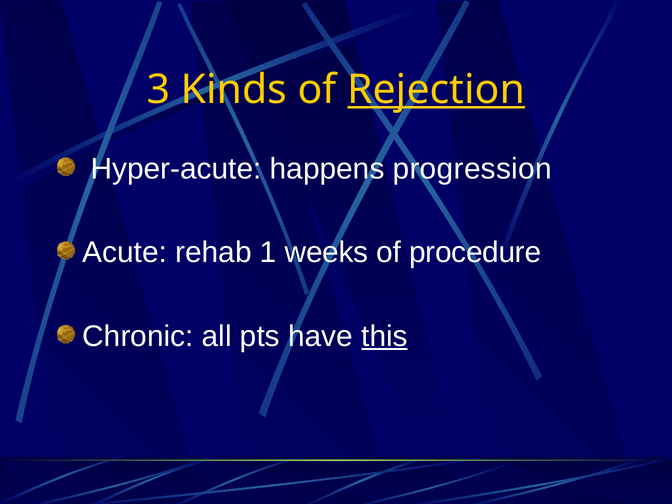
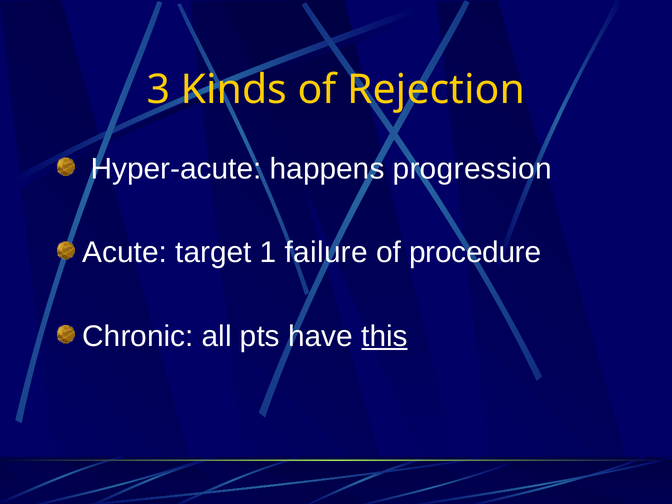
Rejection underline: present -> none (436, 90)
rehab: rehab -> target (213, 253)
weeks: weeks -> failure (326, 253)
